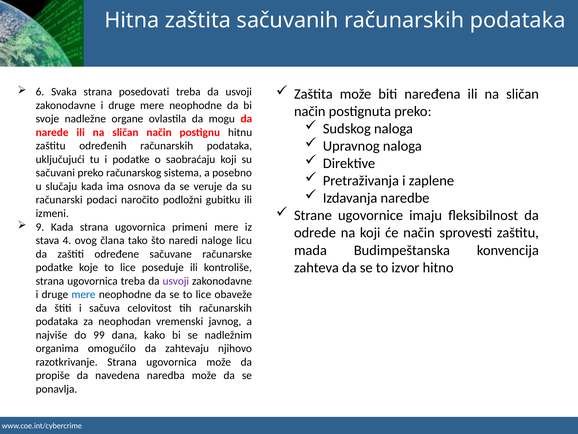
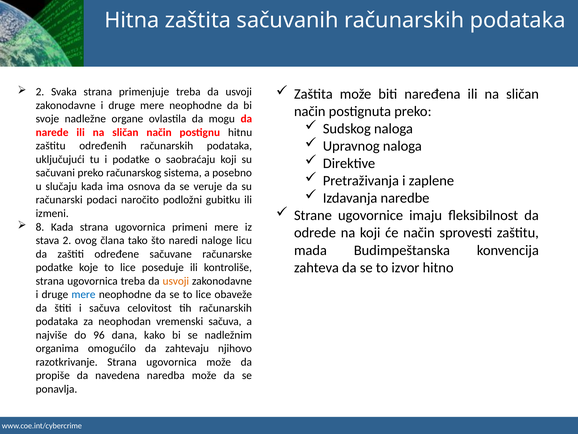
6: 6 -> 2 (40, 92)
posedovati: posedovati -> primenjuje (144, 92)
9: 9 -> 8 (40, 227)
stava 4: 4 -> 2 (67, 240)
usvoji colour: purple -> orange (176, 281)
vremenski javnog: javnog -> sačuva (225, 321)
99: 99 -> 96 (99, 335)
